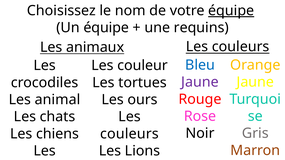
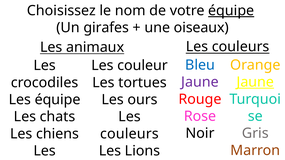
Un équipe: équipe -> girafes (106, 28)
une requins: requins -> oiseaux (201, 28)
Jaune underline: none -> present (255, 82)
Les animal: animal -> équipe (58, 100)
